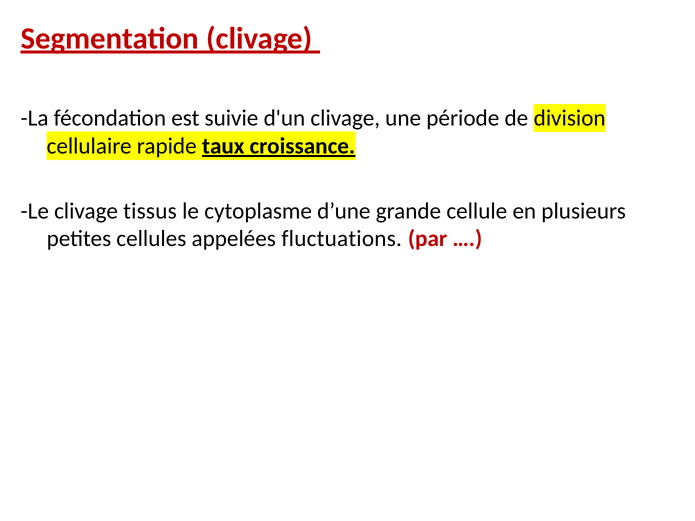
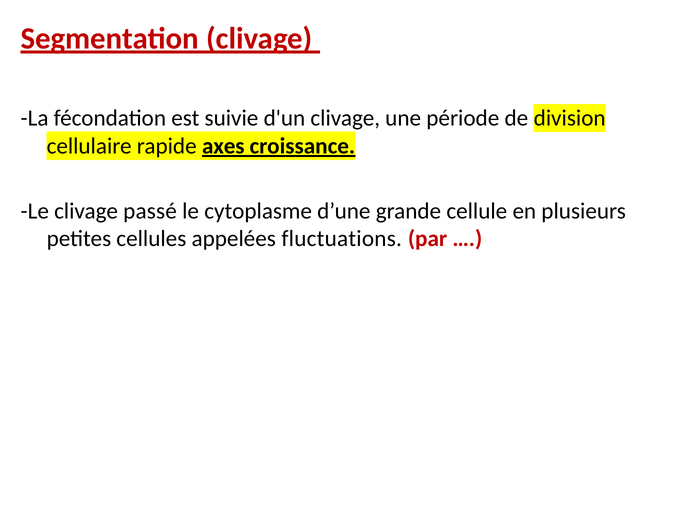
taux: taux -> axes (223, 146)
tissus: tissus -> passé (150, 211)
